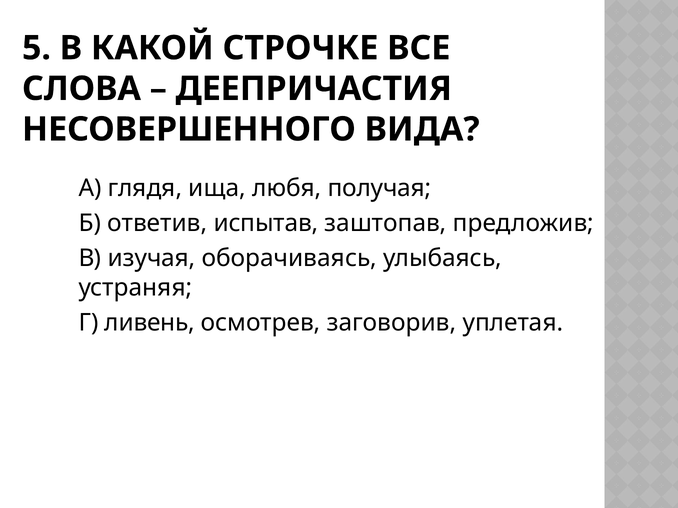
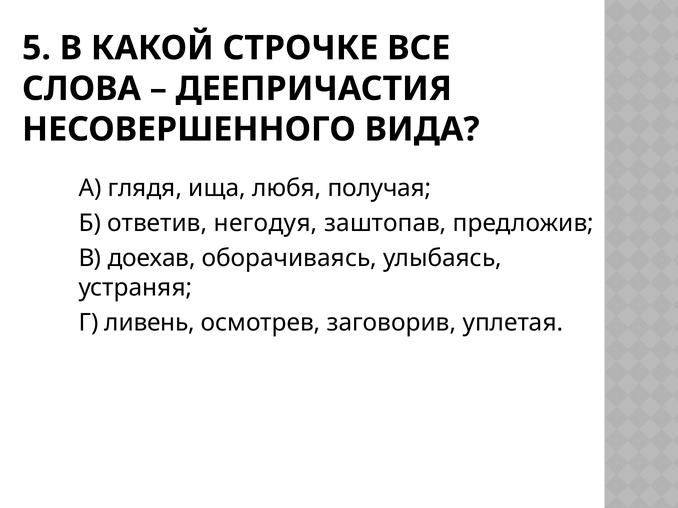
испытав: испытав -> негодуя (266, 224)
изучая: изучая -> доехав (152, 259)
